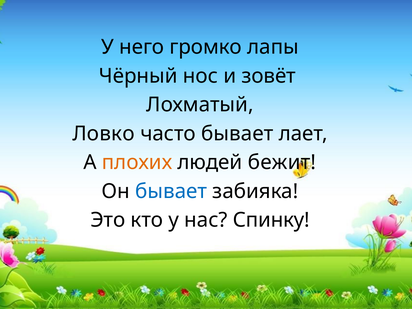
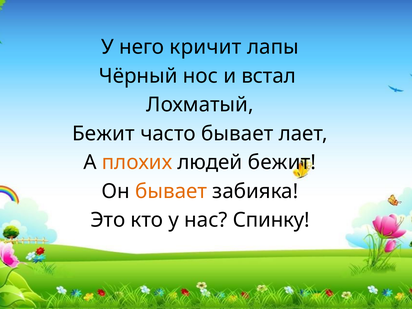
громко: громко -> кричит (206, 47)
зовёт: зовёт -> встал (269, 76)
Ловко: Ловко -> Бежит (103, 134)
бывает colour: blue -> orange (171, 191)
